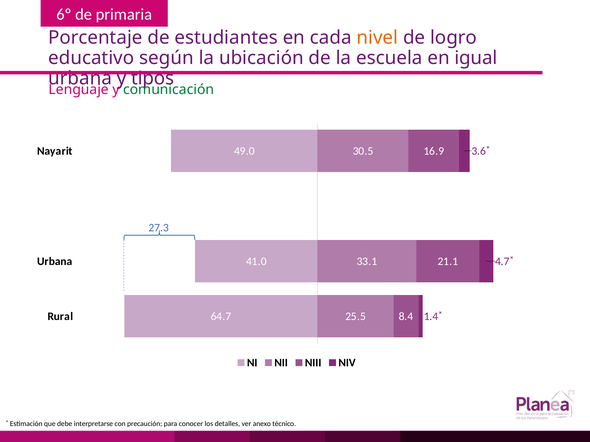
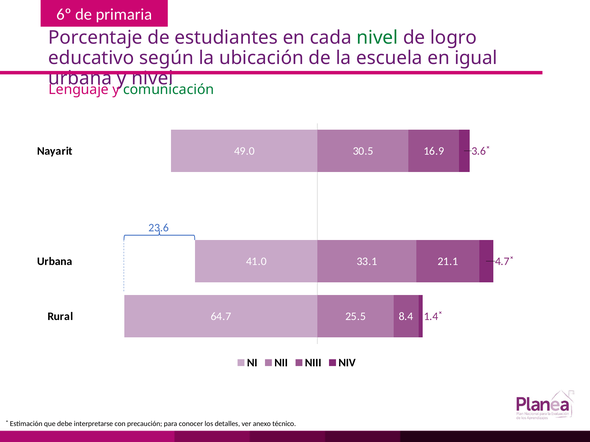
nivel colour: orange -> green (377, 38)
y tipos: tipos -> nivel (152, 78)
27.3: 27.3 -> 23.6 (159, 228)
